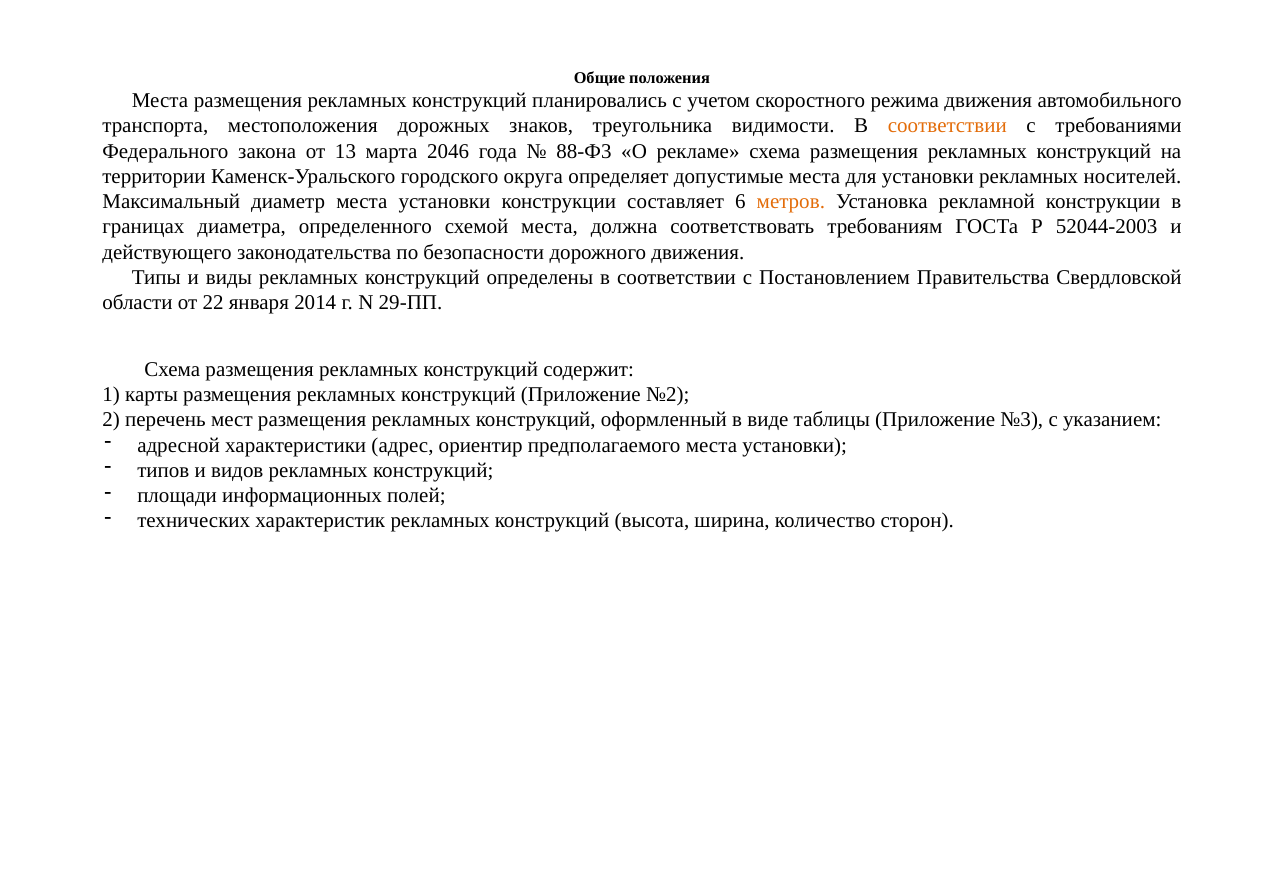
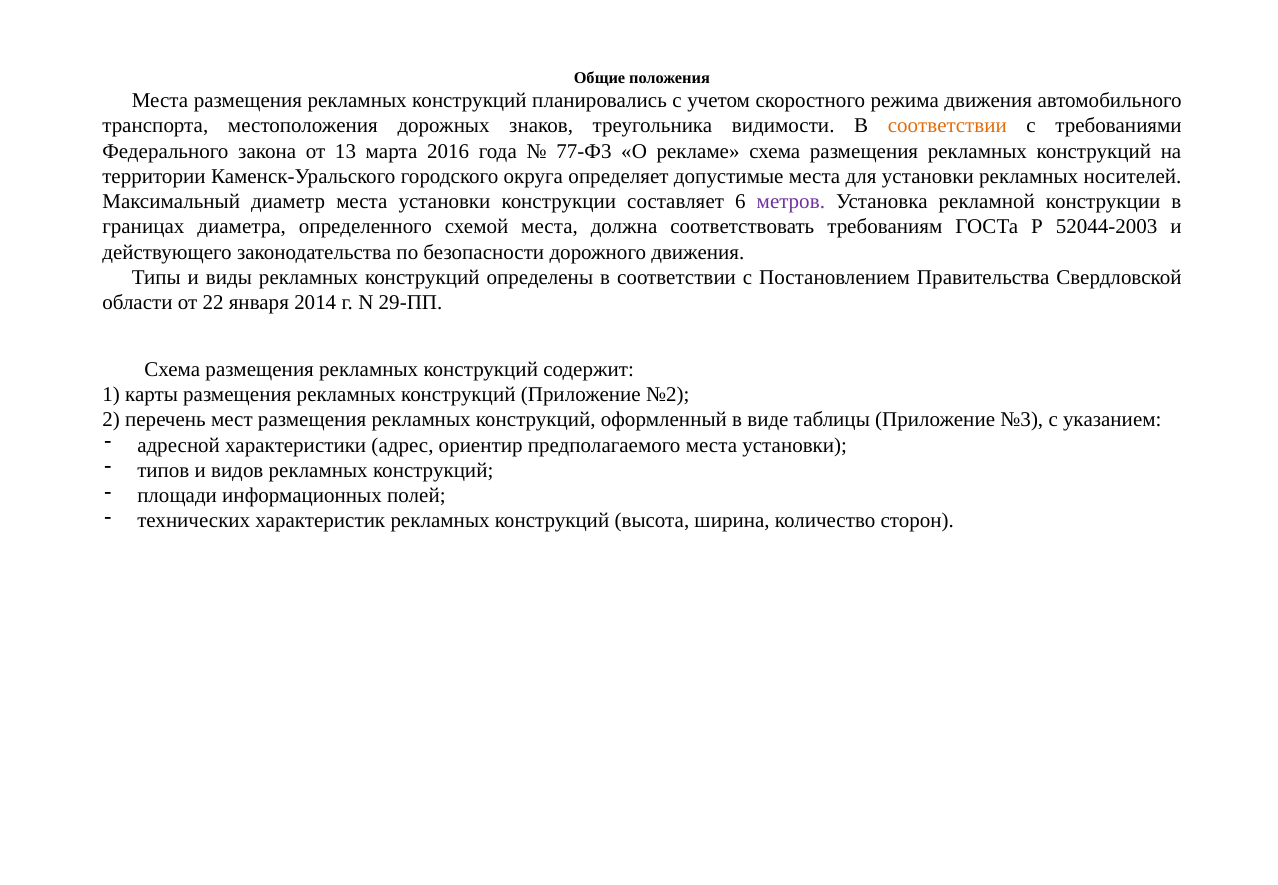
2046: 2046 -> 2016 (448, 151)
88-Ф3: 88-Ф3 -> 77-Ф3 (584, 151)
метров colour: orange -> purple (791, 202)
